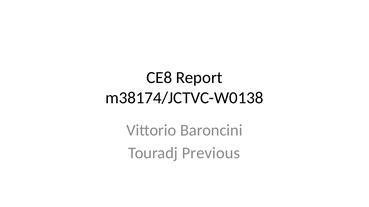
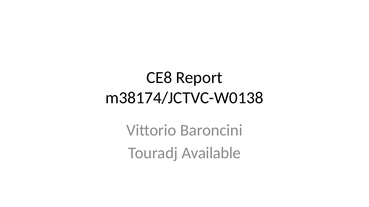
Previous: Previous -> Available (211, 153)
